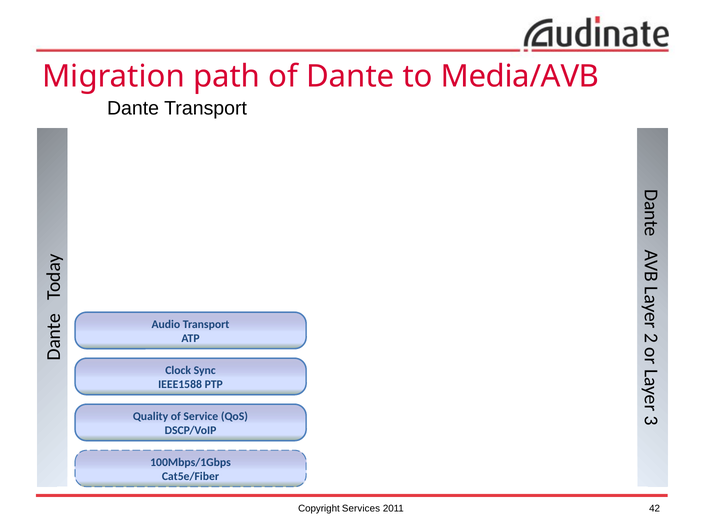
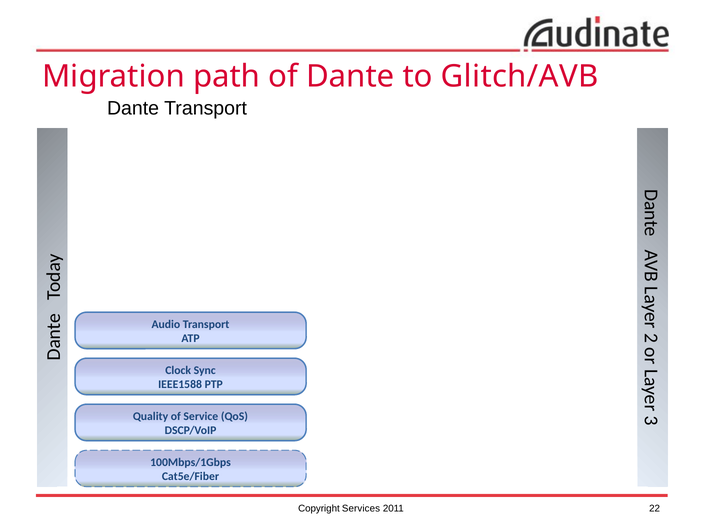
Media/AVB: Media/AVB -> Glitch/AVB (520, 77)
42: 42 -> 22 (655, 509)
